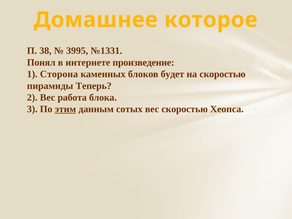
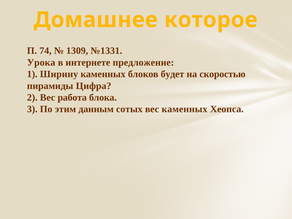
38: 38 -> 74 (45, 51)
3995: 3995 -> 1309 (77, 51)
Понял: Понял -> Урока (41, 62)
произведение: произведение -> предложение (143, 62)
Сторона: Сторона -> Ширину (59, 74)
Теперь: Теперь -> Цифра (94, 86)
этим underline: present -> none (65, 109)
вес скоростью: скоростью -> каменных (185, 109)
